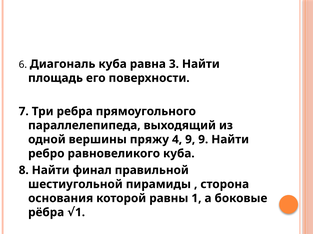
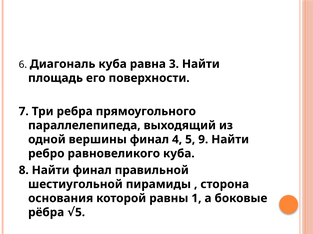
вершины пряжу: пряжу -> финал (149, 140)
4 9: 9 -> 5 (190, 140)
рёбра 1: 1 -> 5 (80, 213)
